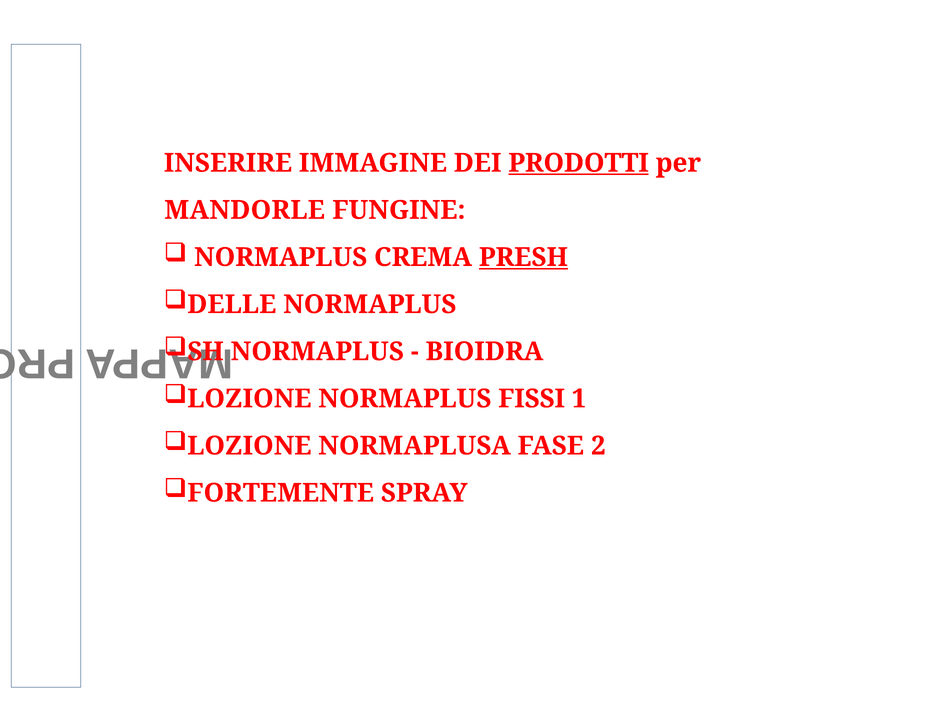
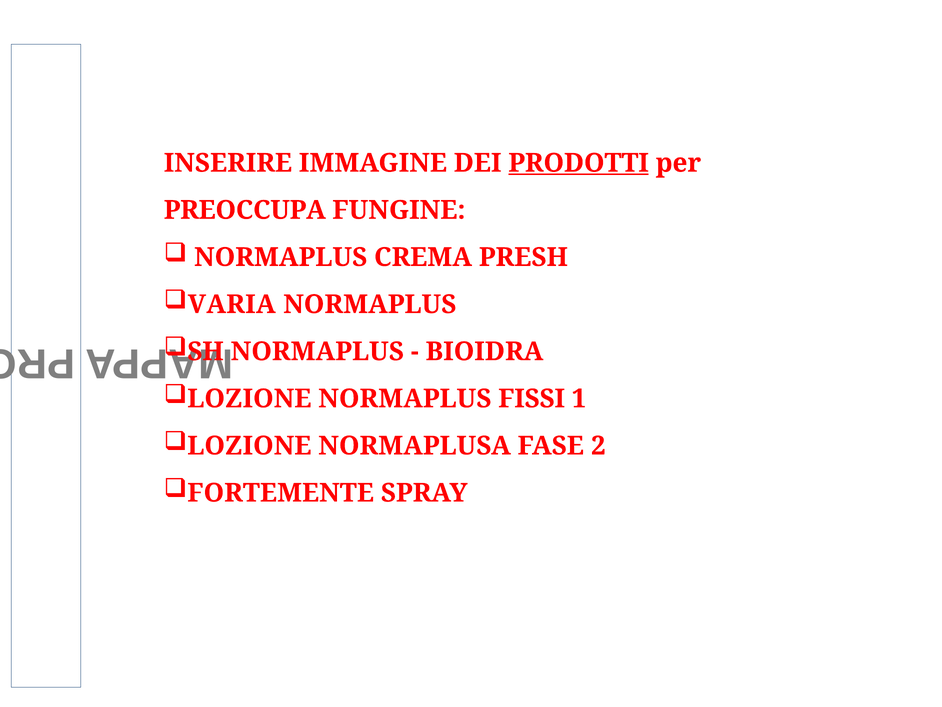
MANDORLE: MANDORLE -> PREOCCUPA (245, 210)
PRESH underline: present -> none (523, 257)
DELLE: DELLE -> VARIA (232, 304)
